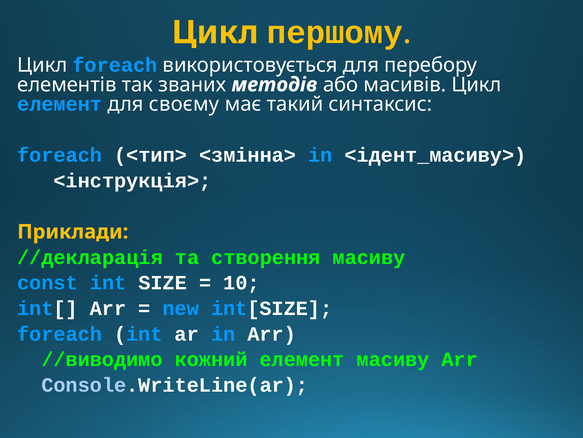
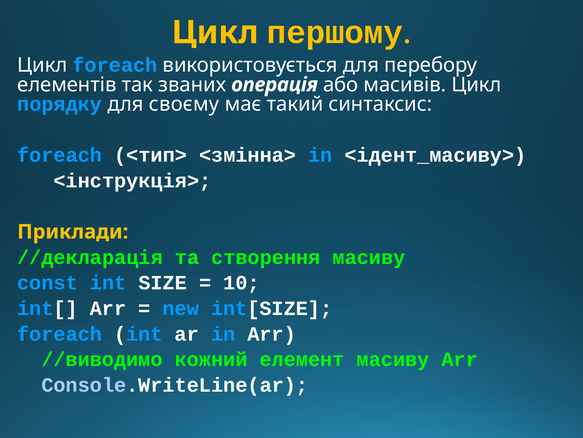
методів: методів -> операція (275, 85)
елемент: елемент -> порядку (60, 104)
